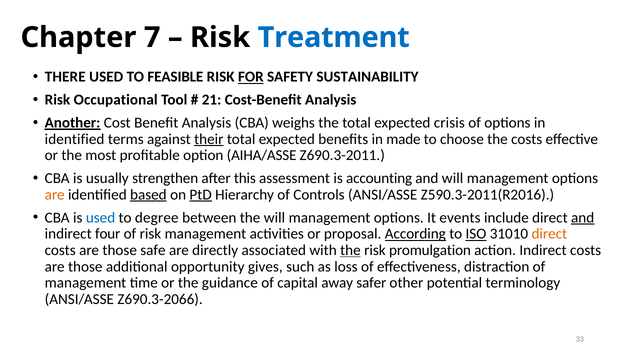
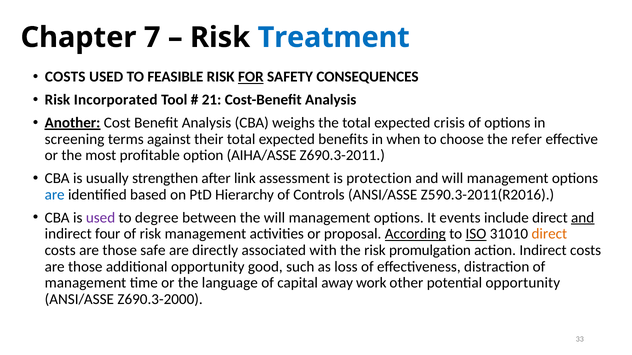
THERE: THERE -> COSTS (65, 77)
SUSTAINABILITY: SUSTAINABILITY -> CONSEQUENCES (367, 77)
Occupational: Occupational -> Incorporated (116, 100)
identified: identified -> screening (75, 139)
their underline: present -> none (209, 139)
made: made -> when (403, 139)
the costs: costs -> refer (527, 139)
this: this -> link (245, 179)
accounting: accounting -> protection (379, 179)
are colour: orange -> blue (55, 195)
based underline: present -> none (148, 195)
PtD underline: present -> none (201, 195)
used colour: blue -> purple (101, 218)
the underline: present -> none (350, 251)
gives: gives -> good (265, 267)
guidance: guidance -> language (230, 283)
safer: safer -> work (371, 283)
potential terminology: terminology -> opportunity (523, 283)
Z690.3-2066: Z690.3-2066 -> Z690.3-2000 (160, 300)
